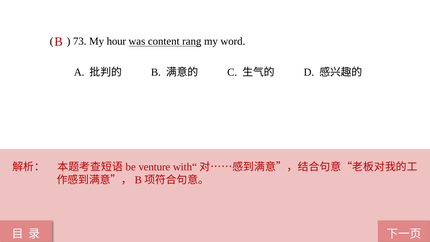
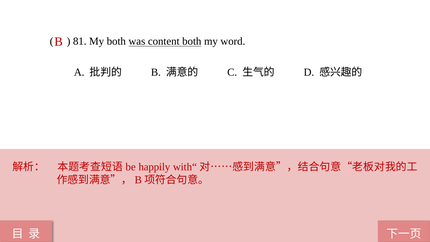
73: 73 -> 81 (80, 41)
My hour: hour -> both (116, 41)
content rang: rang -> both (192, 41)
venture: venture -> happily (154, 167)
